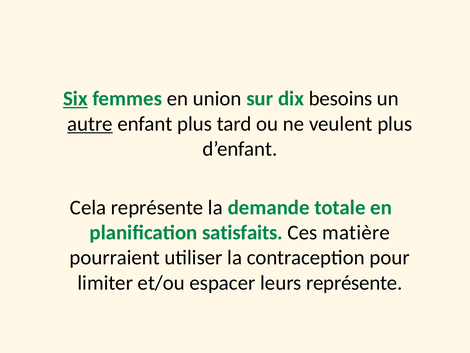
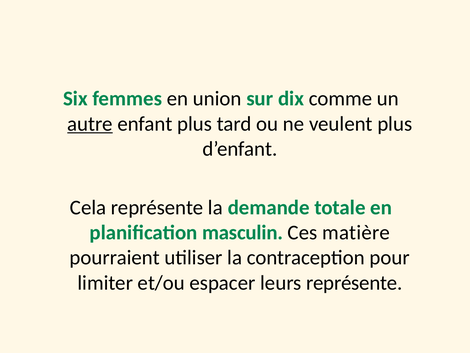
Six underline: present -> none (75, 99)
besoins: besoins -> comme (340, 99)
satisfaits: satisfaits -> masculin (243, 232)
